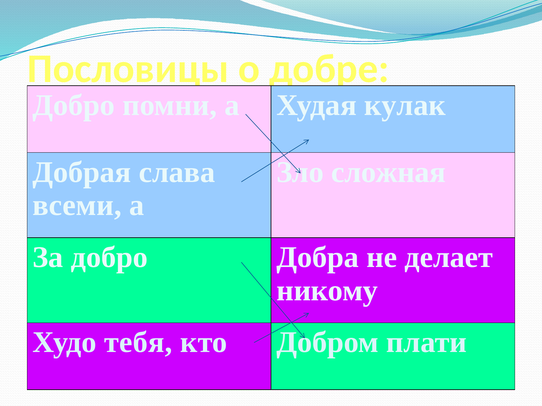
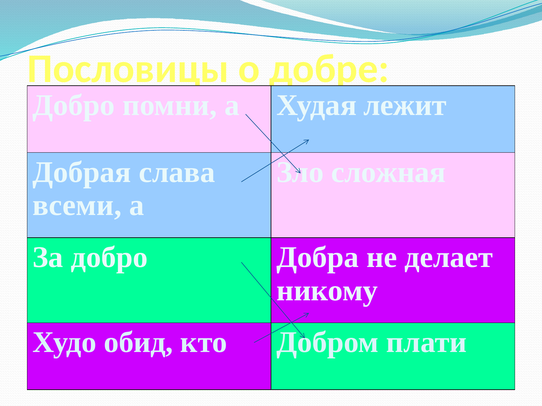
кулак: кулак -> лежит (405, 105)
тебя: тебя -> обид (139, 343)
